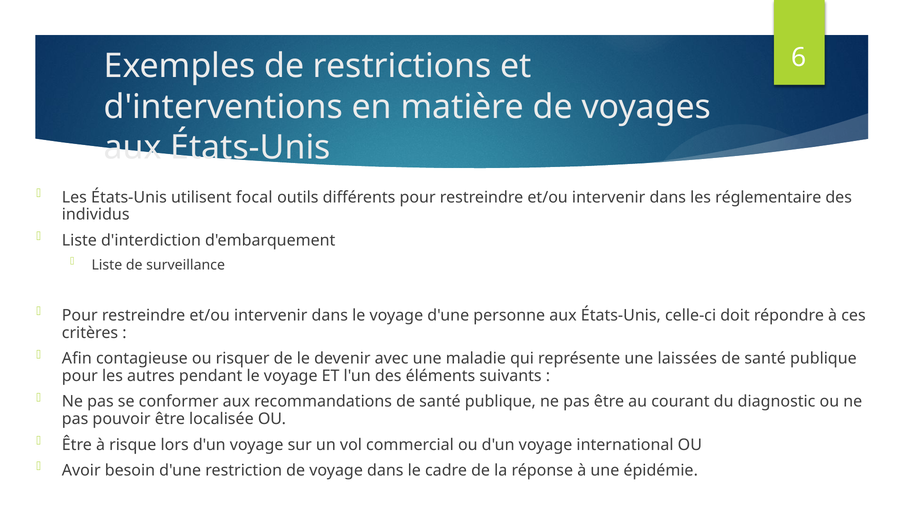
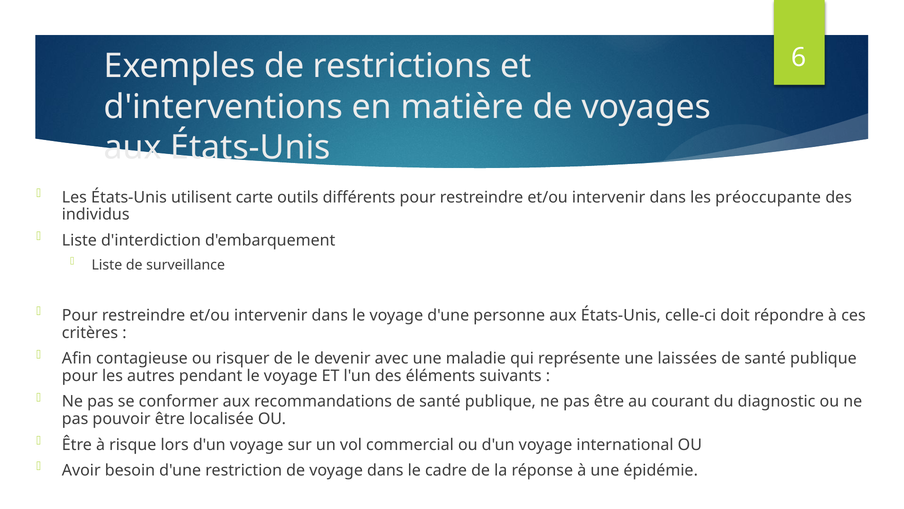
focal: focal -> carte (254, 197)
réglementaire: réglementaire -> préoccupante (768, 197)
